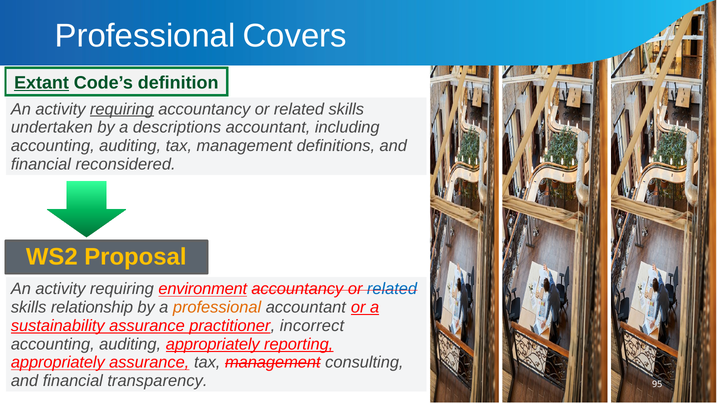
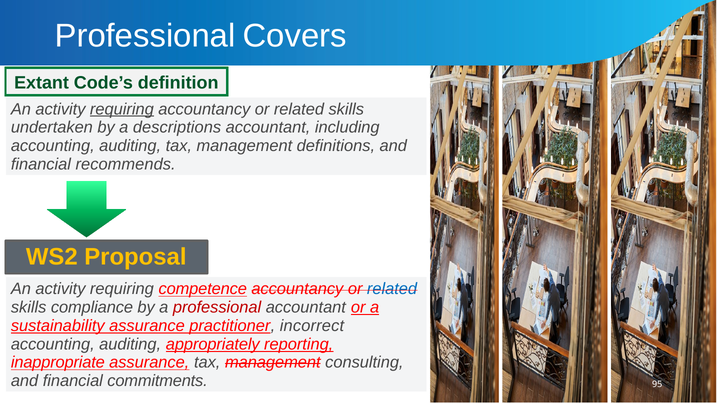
Extant underline: present -> none (42, 83)
reconsidered: reconsidered -> recommends (126, 164)
environment: environment -> competence (203, 289)
relationship: relationship -> compliance (92, 308)
professional colour: orange -> red (217, 308)
appropriately: appropriately -> inappropriate (58, 363)
transparency: transparency -> commitments (158, 381)
